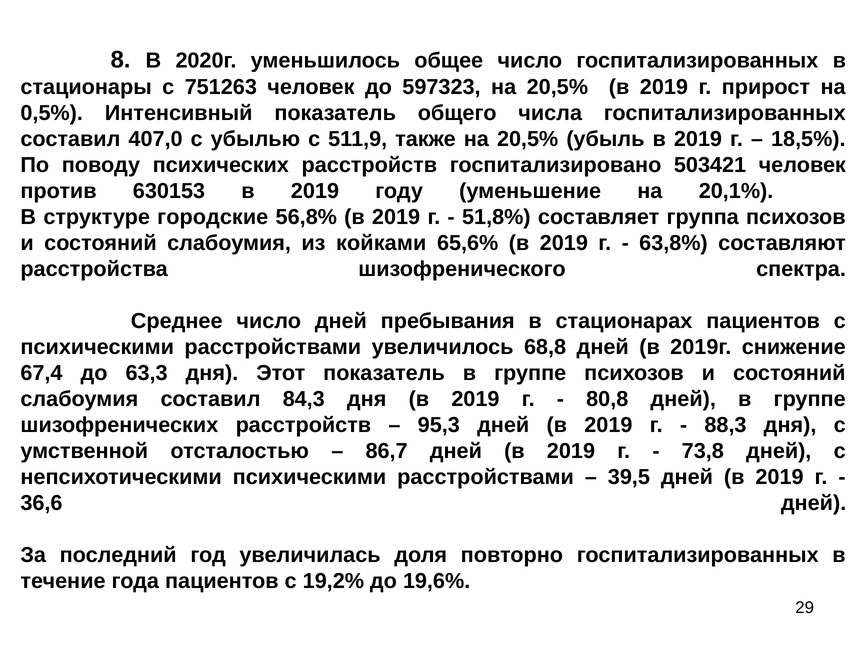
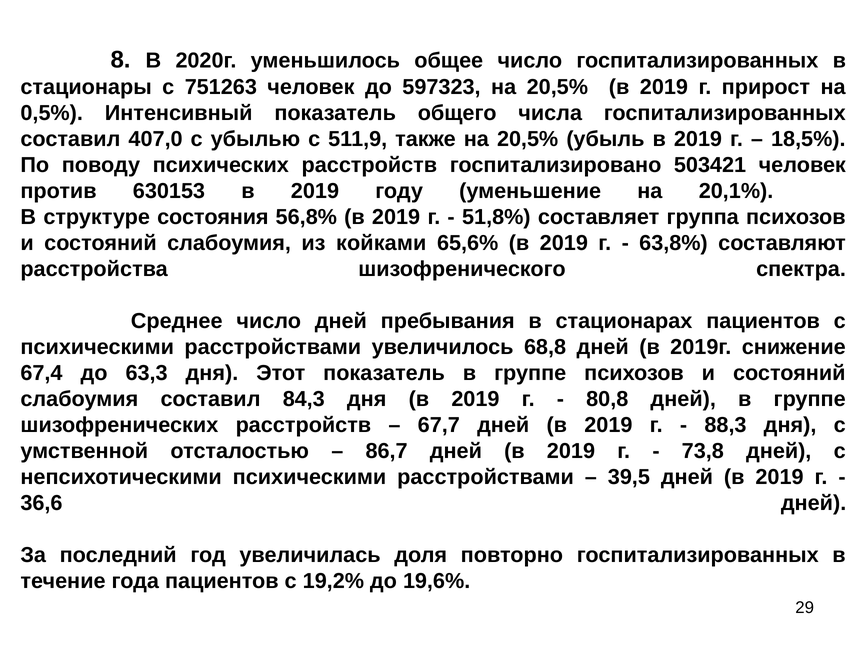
городские: городские -> состояния (213, 217)
95,3: 95,3 -> 67,7 (439, 425)
